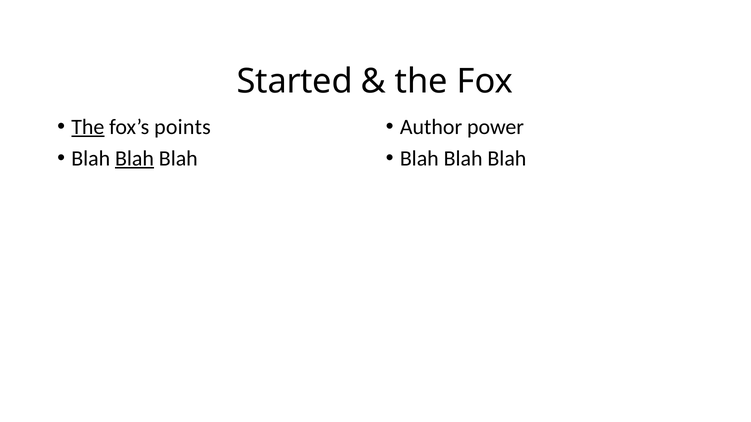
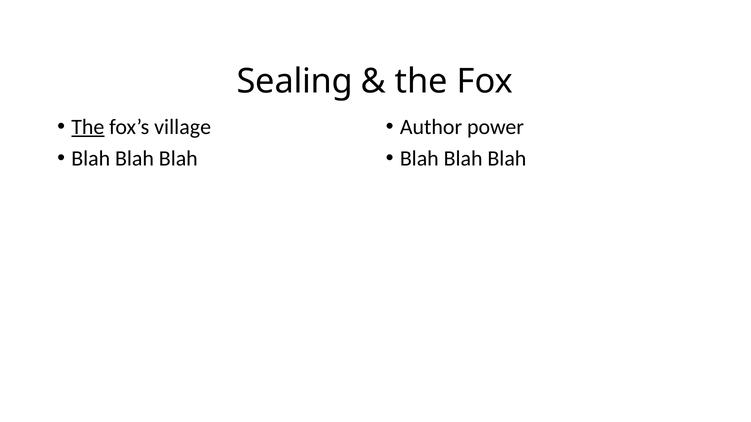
Started: Started -> Sealing (295, 82)
points: points -> village (183, 127)
Blah underline: present -> none (135, 158)
